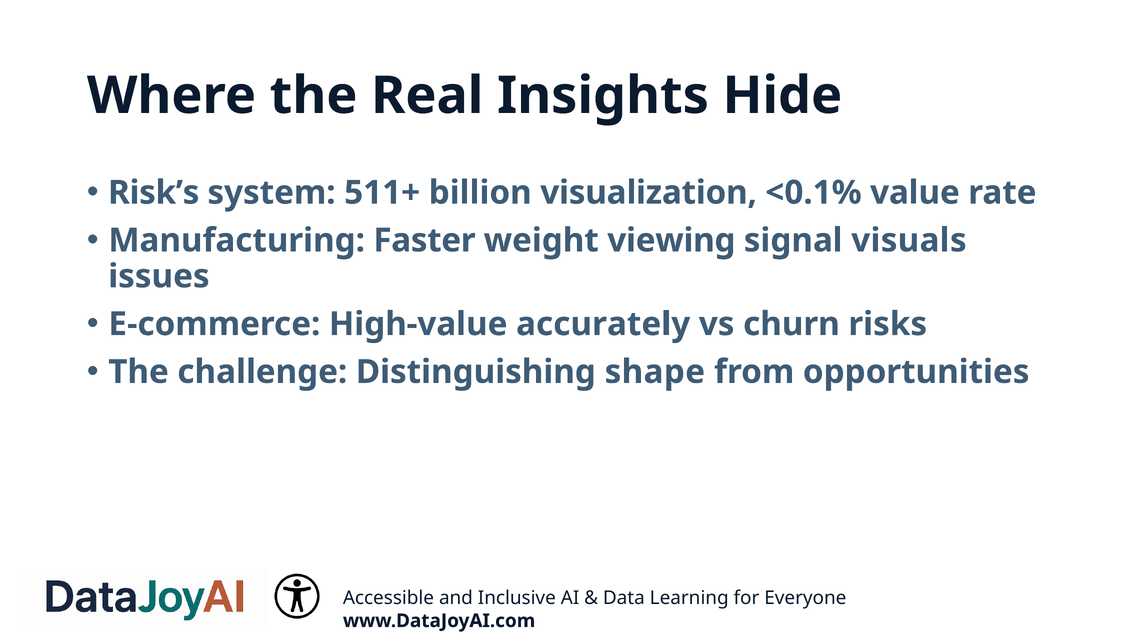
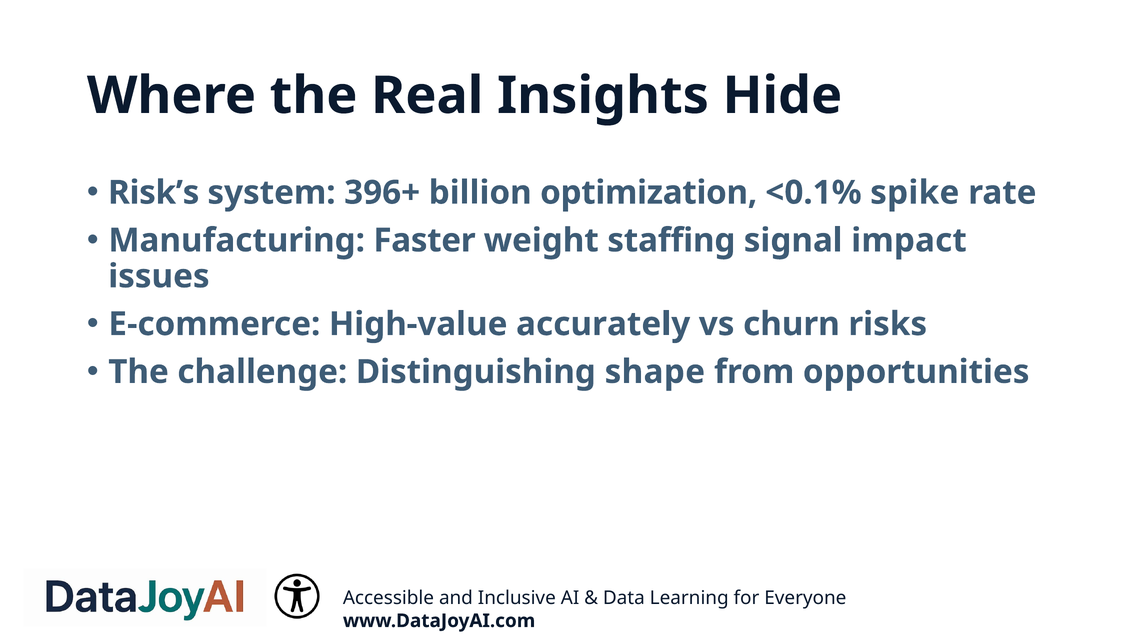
511+: 511+ -> 396+ (382, 193)
visualization: visualization -> optimization (649, 193)
value: value -> spike (915, 193)
viewing: viewing -> staffing (671, 241)
visuals: visuals -> impact (909, 241)
